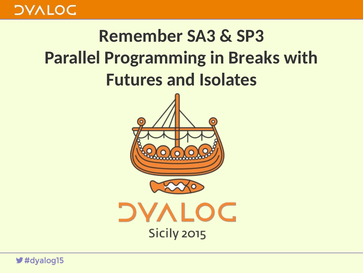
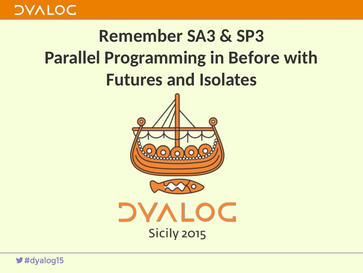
Breaks: Breaks -> Before (254, 58)
